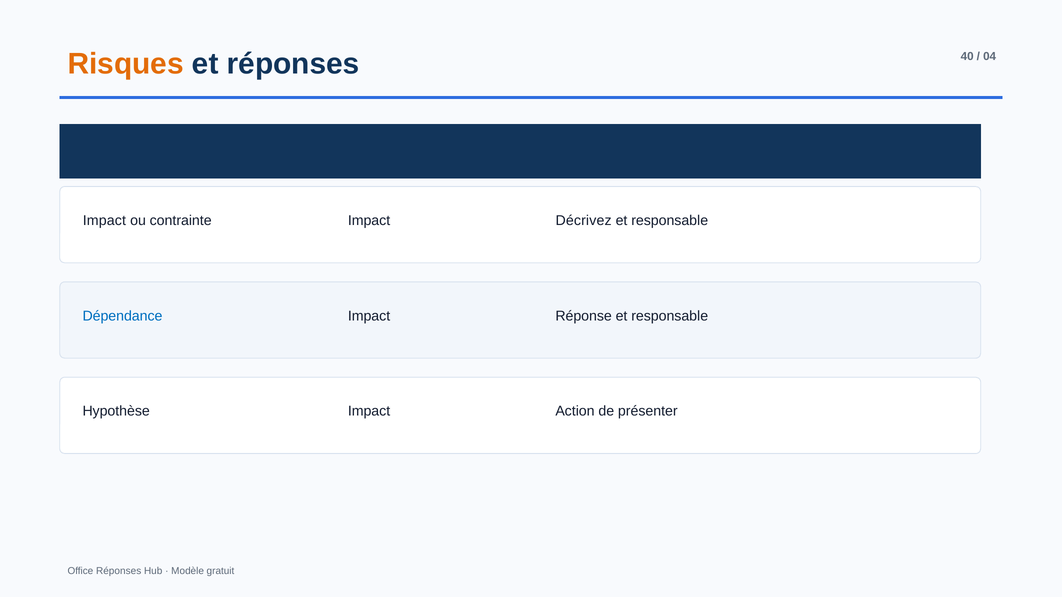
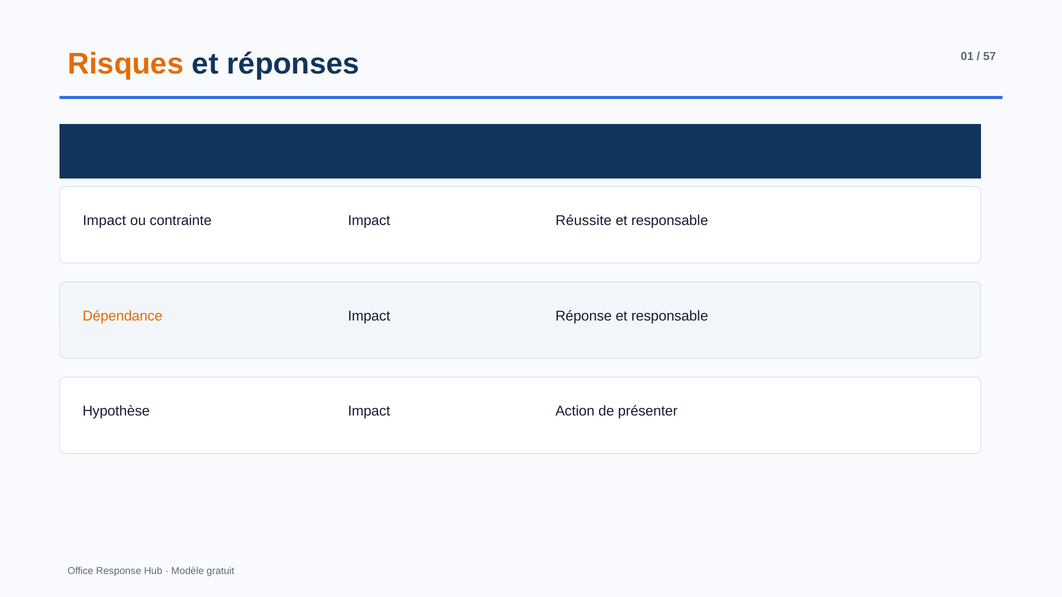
40: 40 -> 01 (967, 57)
04: 04 -> 57 (990, 57)
Décrivez: Décrivez -> Réussite (584, 221)
Dépendance colour: blue -> orange (122, 316)
Office Réponses: Réponses -> Response (119, 571)
